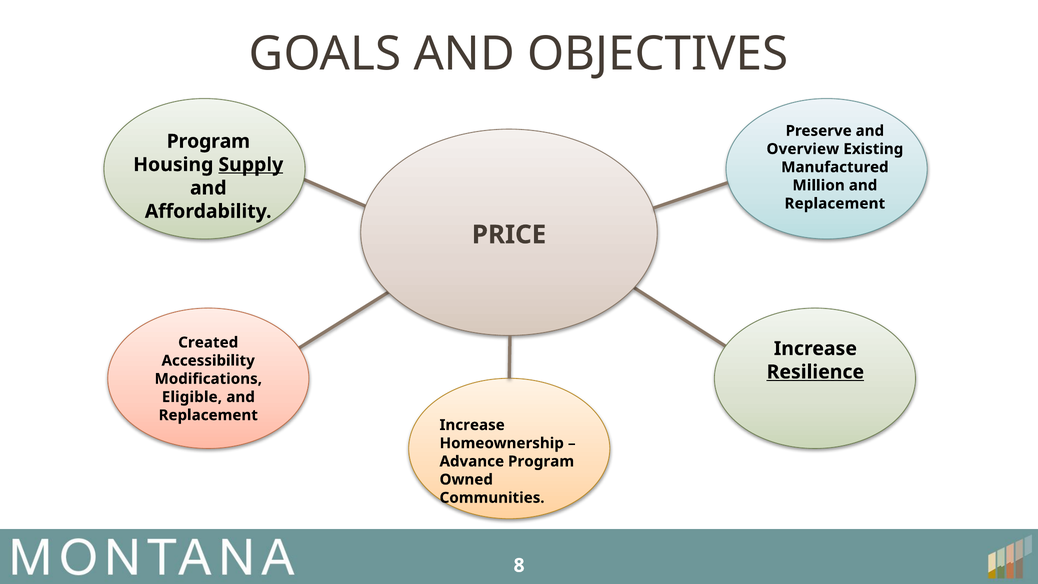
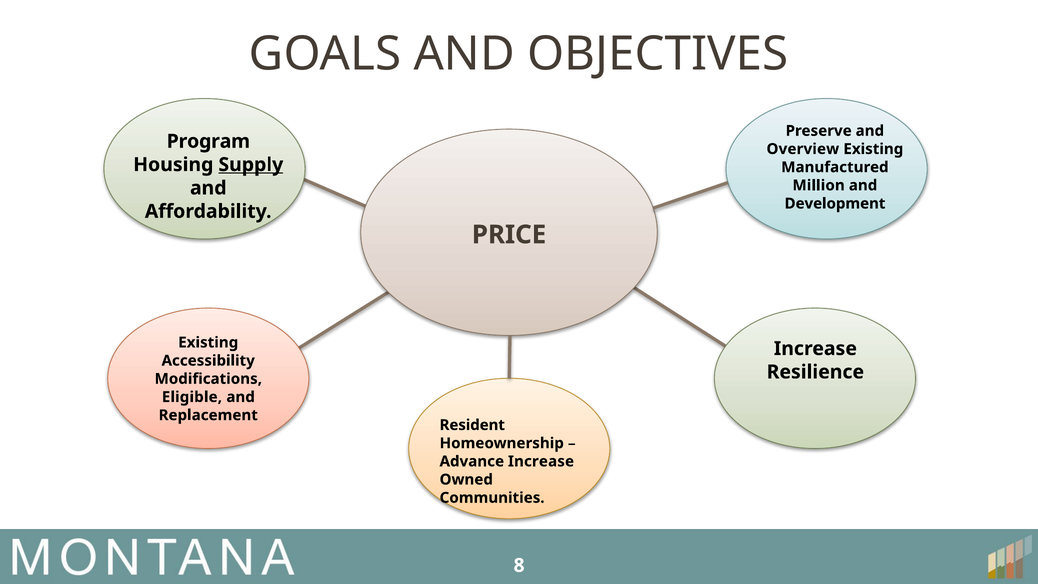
Replacement: Replacement -> Development (835, 204)
Created: Created -> Existing (208, 342)
Resilience underline: present -> none (815, 372)
Increase: Increase -> Resident (472, 425)
Advance Program: Program -> Increase (541, 461)
